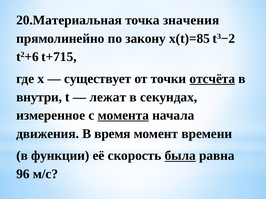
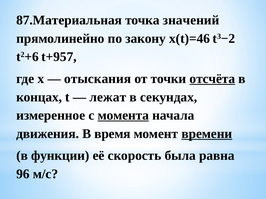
20.Материальная: 20.Материальная -> 87.Материальная (69, 20)
значения: значения -> значений (191, 20)
x(t)=85: x(t)=85 -> x(t)=46 (190, 39)
t+715: t+715 -> t+957 (59, 57)
существует: существует -> отыскания (98, 79)
внутри: внутри -> концах (39, 97)
времени underline: none -> present (207, 134)
была underline: present -> none (180, 156)
